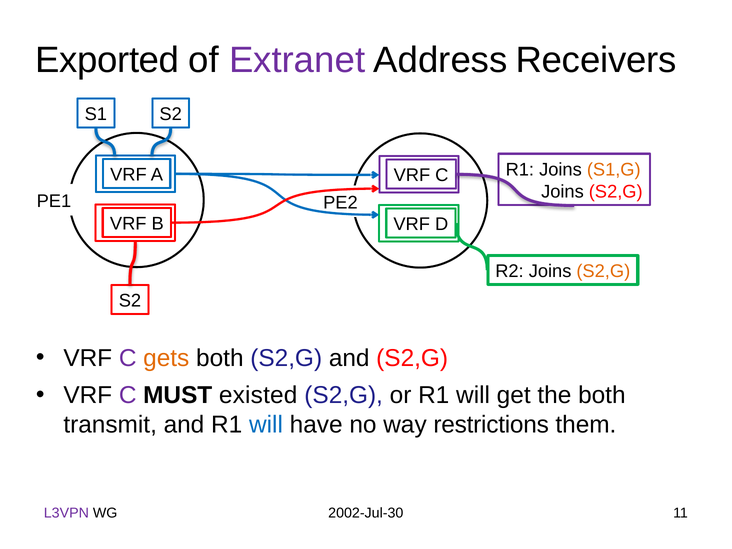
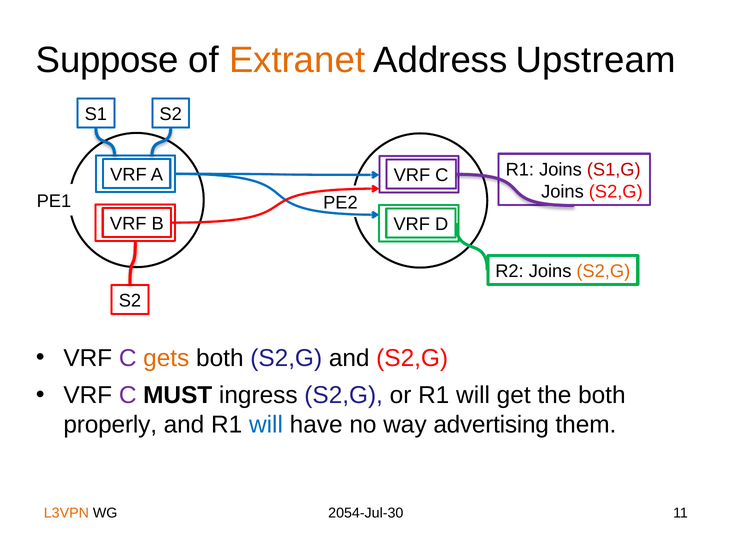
Exported: Exported -> Suppose (107, 60)
Extranet colour: purple -> orange (297, 60)
Receivers: Receivers -> Upstream (596, 60)
S1,G colour: orange -> red (614, 170)
existed: existed -> ingress (258, 395)
transmit: transmit -> properly (110, 425)
restrictions: restrictions -> advertising (491, 425)
L3VPN colour: purple -> orange (66, 513)
2002-Jul-30: 2002-Jul-30 -> 2054-Jul-30 (366, 513)
